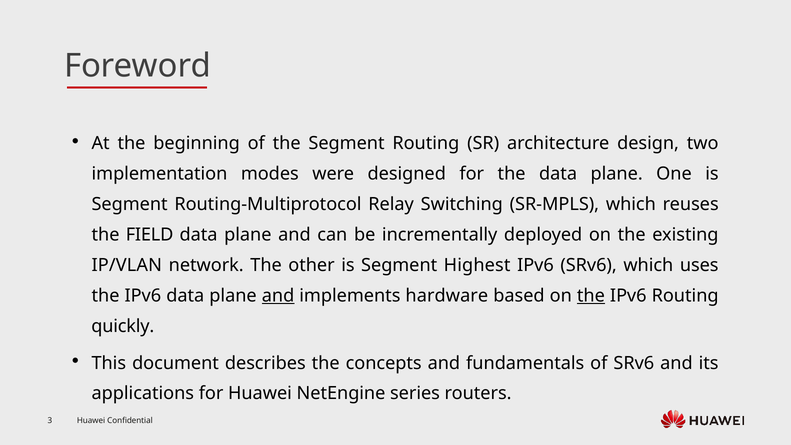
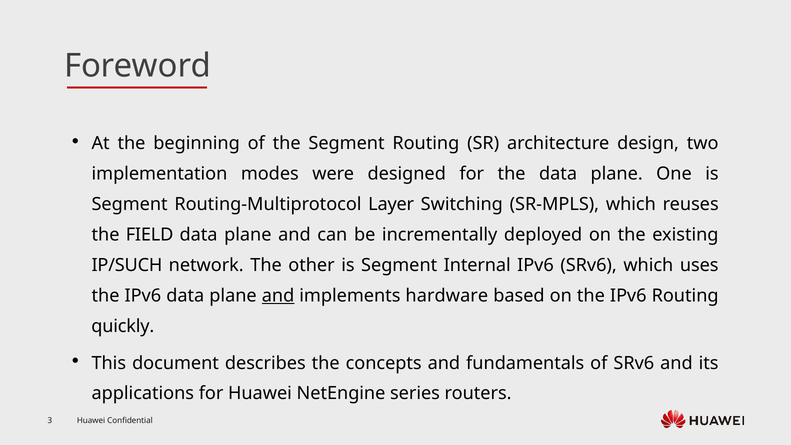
Relay: Relay -> Layer (391, 204)
IP/VLAN: IP/VLAN -> IP/SUCH (127, 265)
Highest: Highest -> Internal (477, 265)
the underline: present -> none (591, 296)
